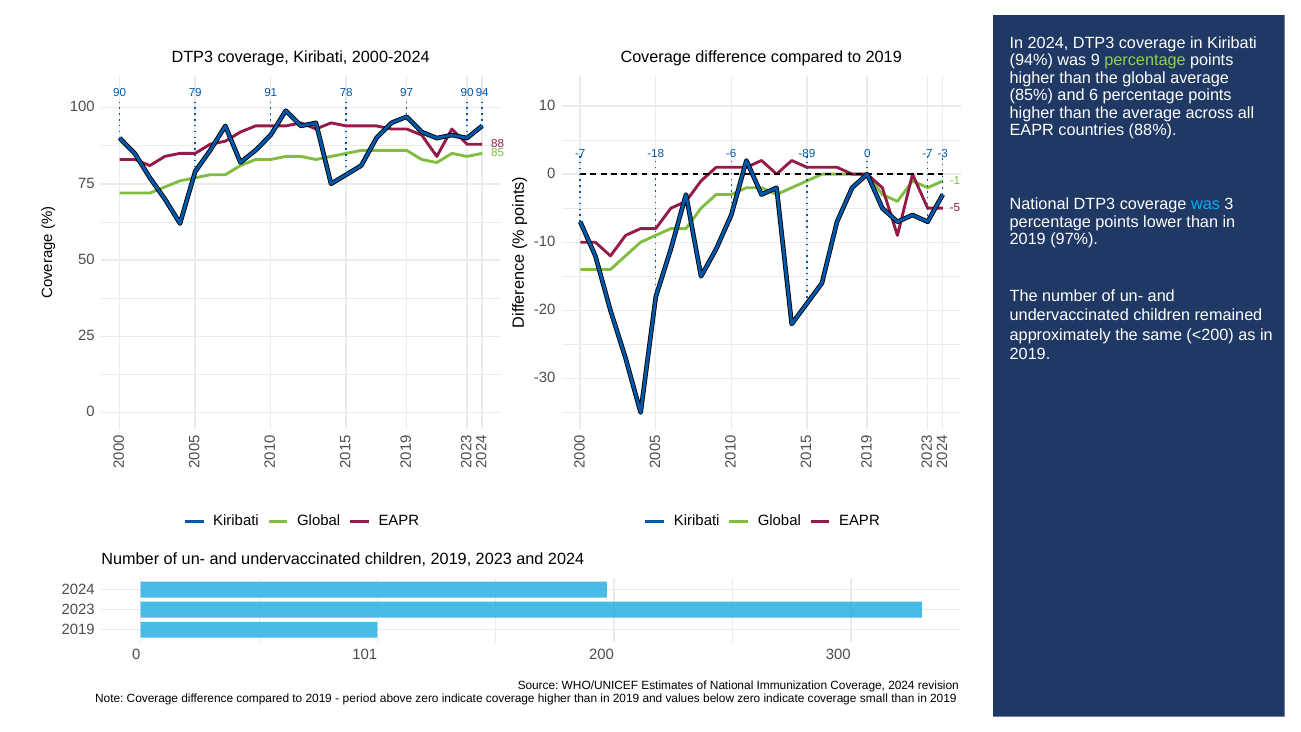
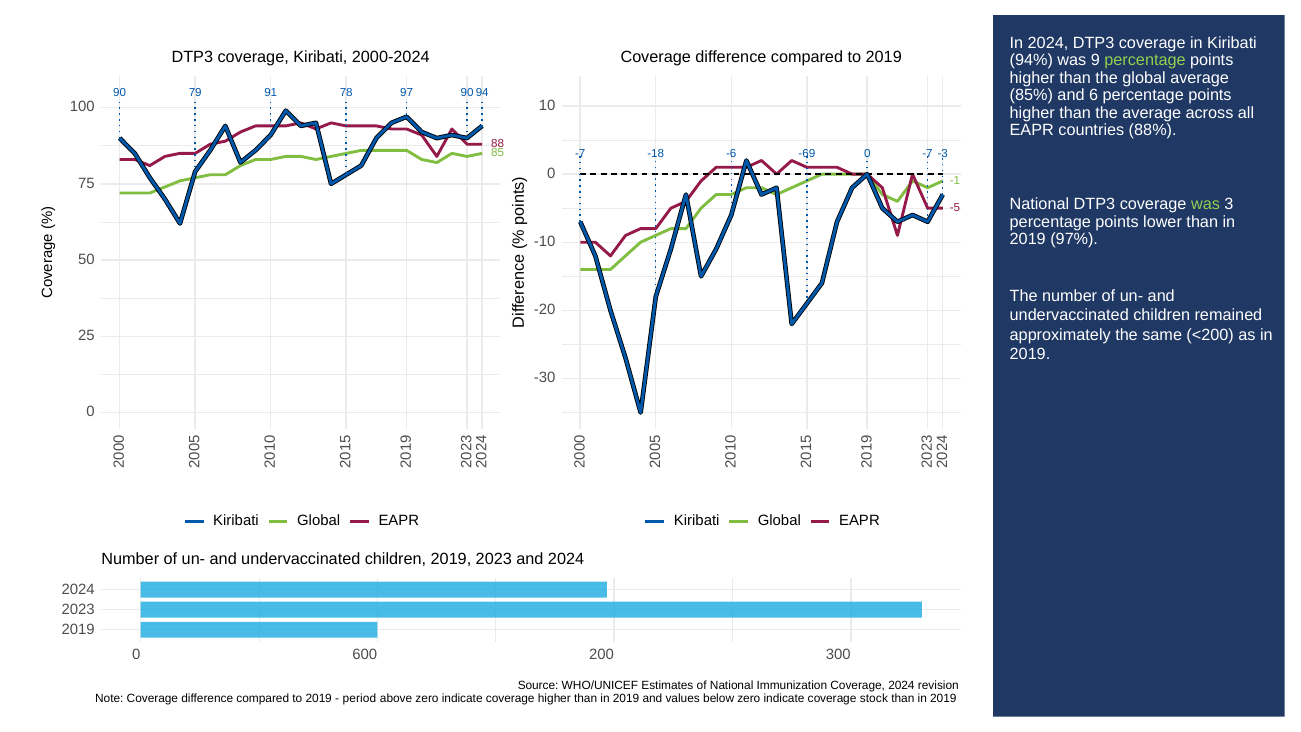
-89: -89 -> -69 (807, 153)
was colour: light blue -> light green (1206, 204)
101: 101 -> 600 (365, 655)
small: small -> stock (874, 699)
